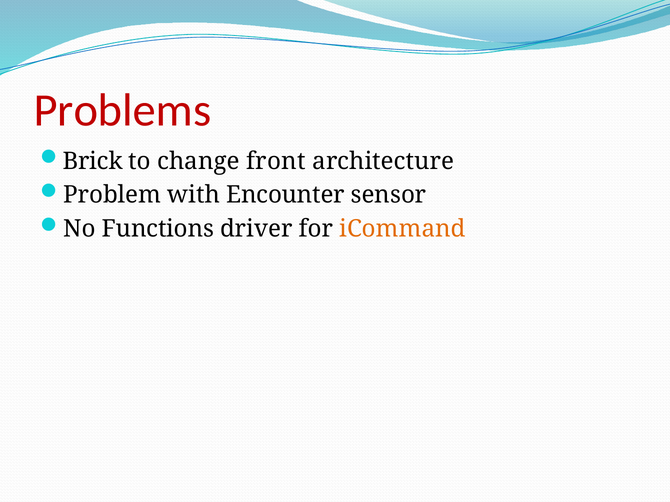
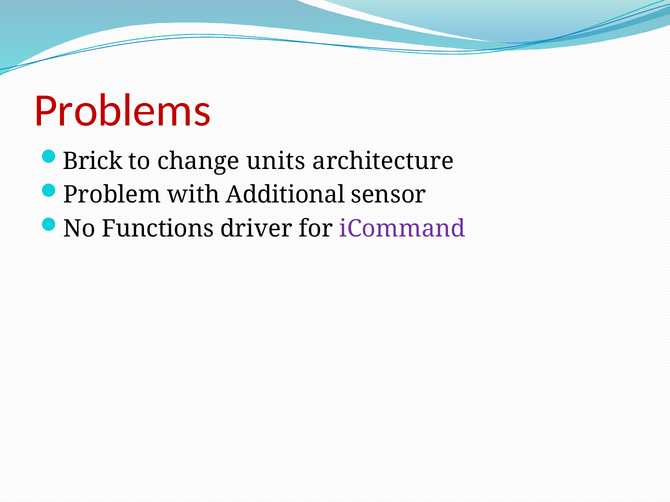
front: front -> units (276, 161)
Encounter: Encounter -> Additional (285, 195)
iCommand colour: orange -> purple (402, 229)
